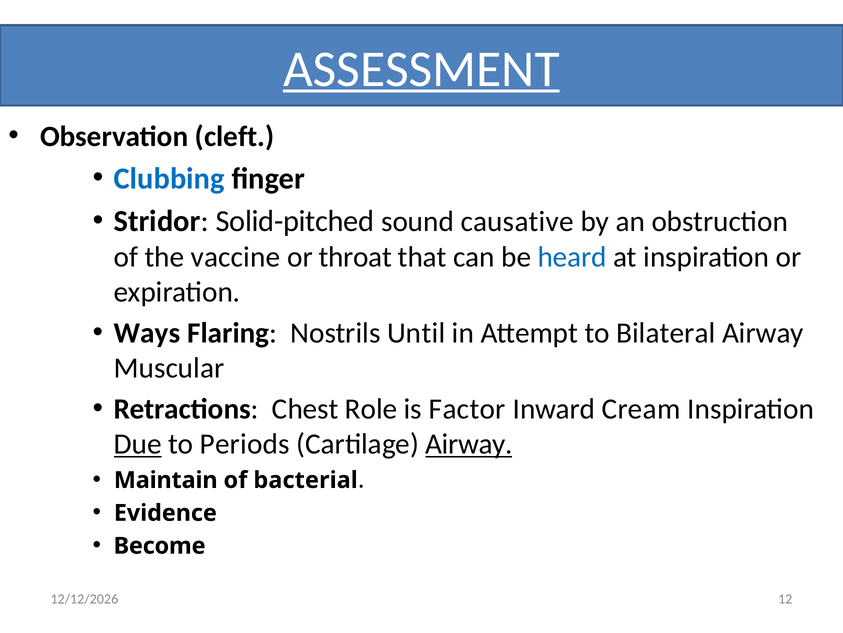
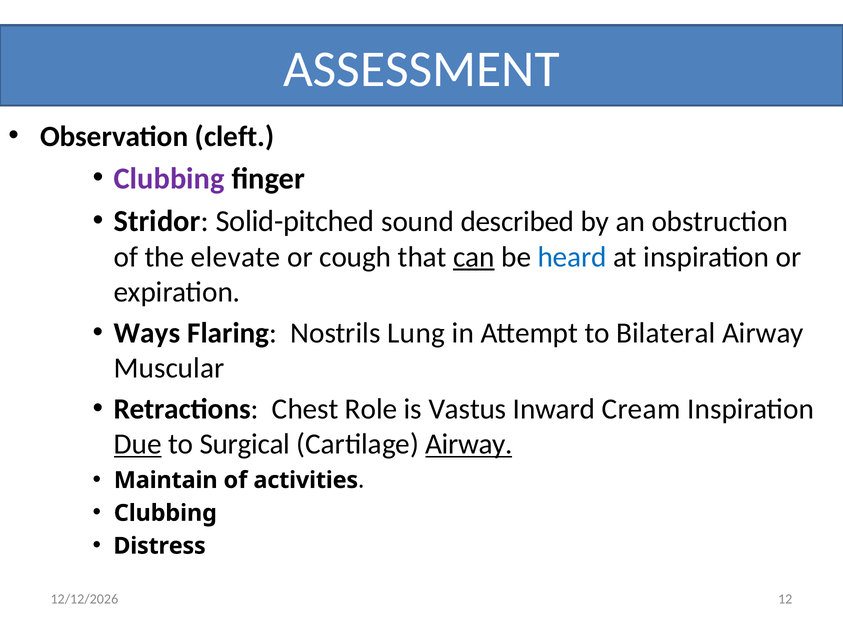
ASSESSMENT underline: present -> none (421, 69)
Clubbing colour: blue -> purple (169, 178)
causative: causative -> described (517, 221)
vaccine: vaccine -> elevate (236, 257)
throat: throat -> cough (355, 257)
can underline: none -> present (474, 257)
Until: Until -> Lung (416, 333)
Factor: Factor -> Vastus (467, 409)
Periods: Periods -> Surgical (245, 444)
bacterial: bacterial -> activities (306, 480)
Evidence: Evidence -> Clubbing (165, 512)
Become: Become -> Distress (160, 545)
